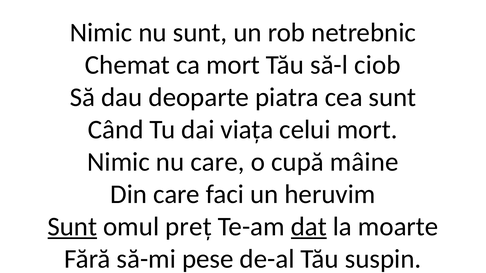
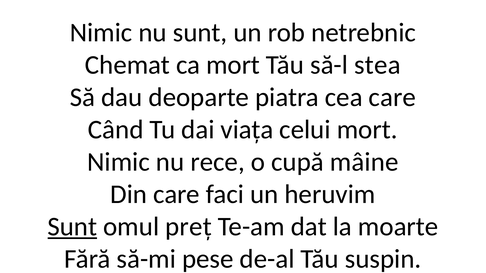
ciob: ciob -> stea (377, 65)
cea sunt: sunt -> care (392, 97)
nu care: care -> rece (218, 162)
dat underline: present -> none (309, 227)
